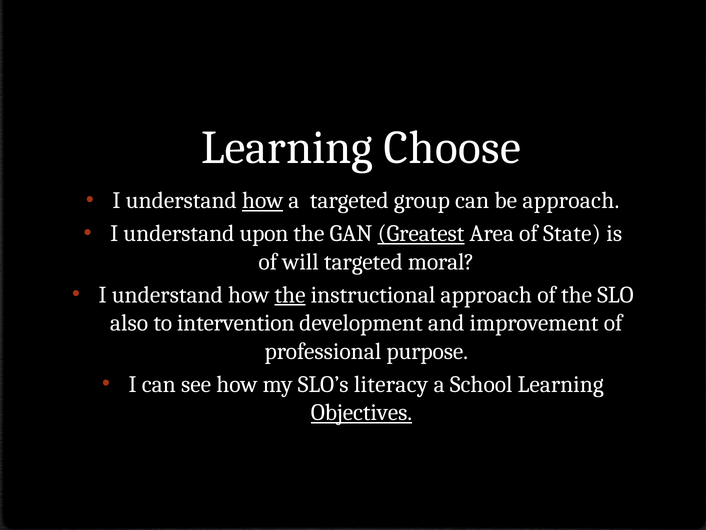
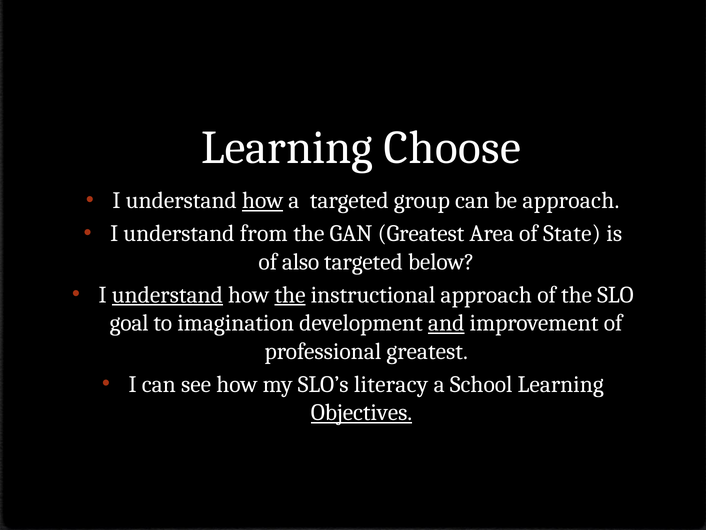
upon: upon -> from (264, 233)
Greatest underline: present -> none (421, 233)
will: will -> also (301, 262)
moral: moral -> below (441, 262)
understand underline: none -> present (167, 295)
also: also -> goal (129, 323)
intervention: intervention -> imagination (236, 323)
and underline: none -> present (446, 323)
professional purpose: purpose -> greatest (427, 351)
